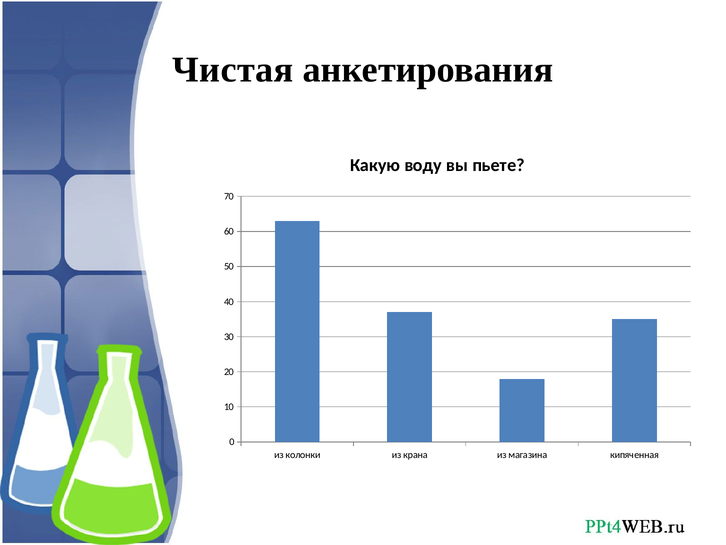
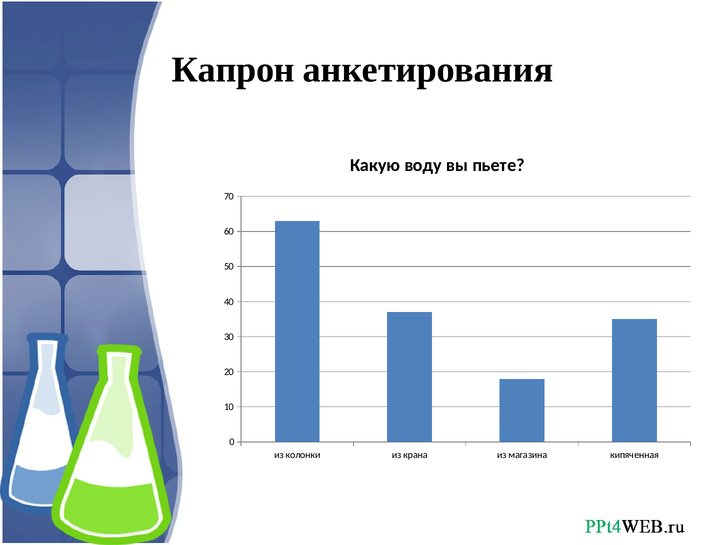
Чистая: Чистая -> Капрон (233, 70)
